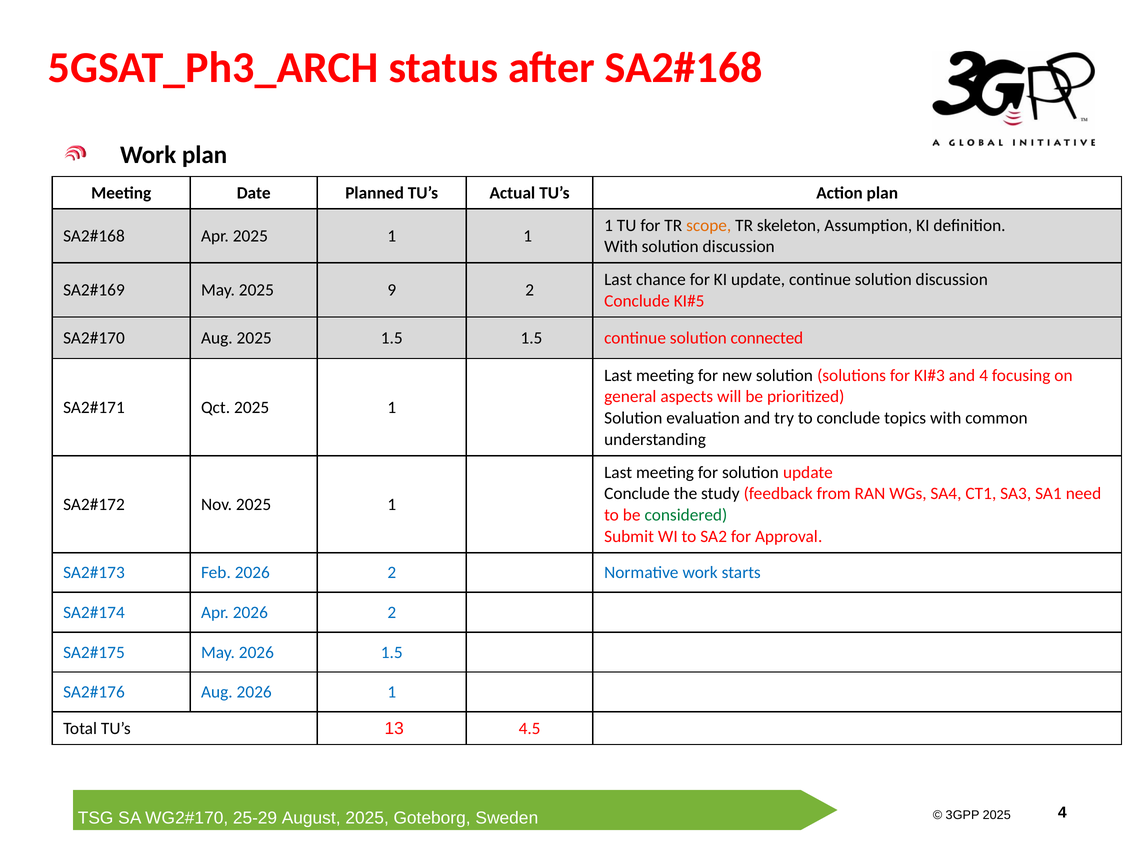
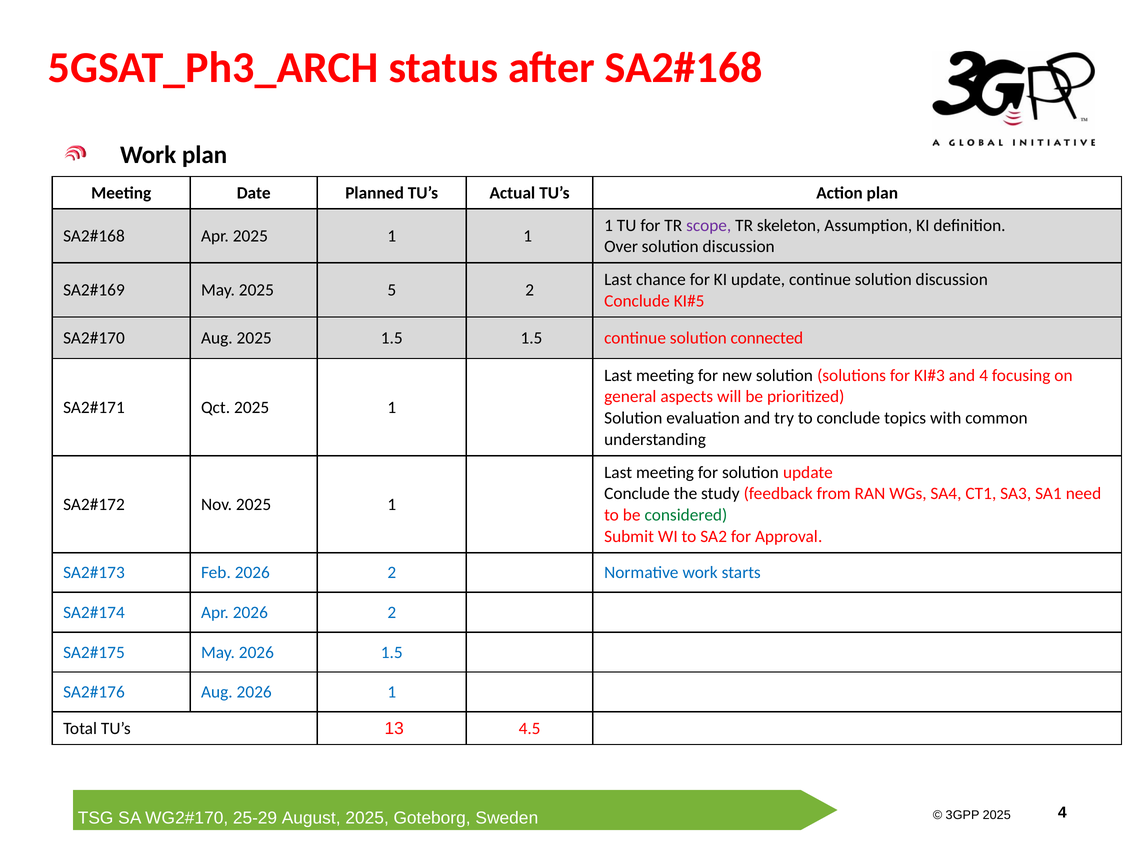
scope colour: orange -> purple (709, 225)
With: With -> Over (621, 247)
9: 9 -> 5 (392, 290)
